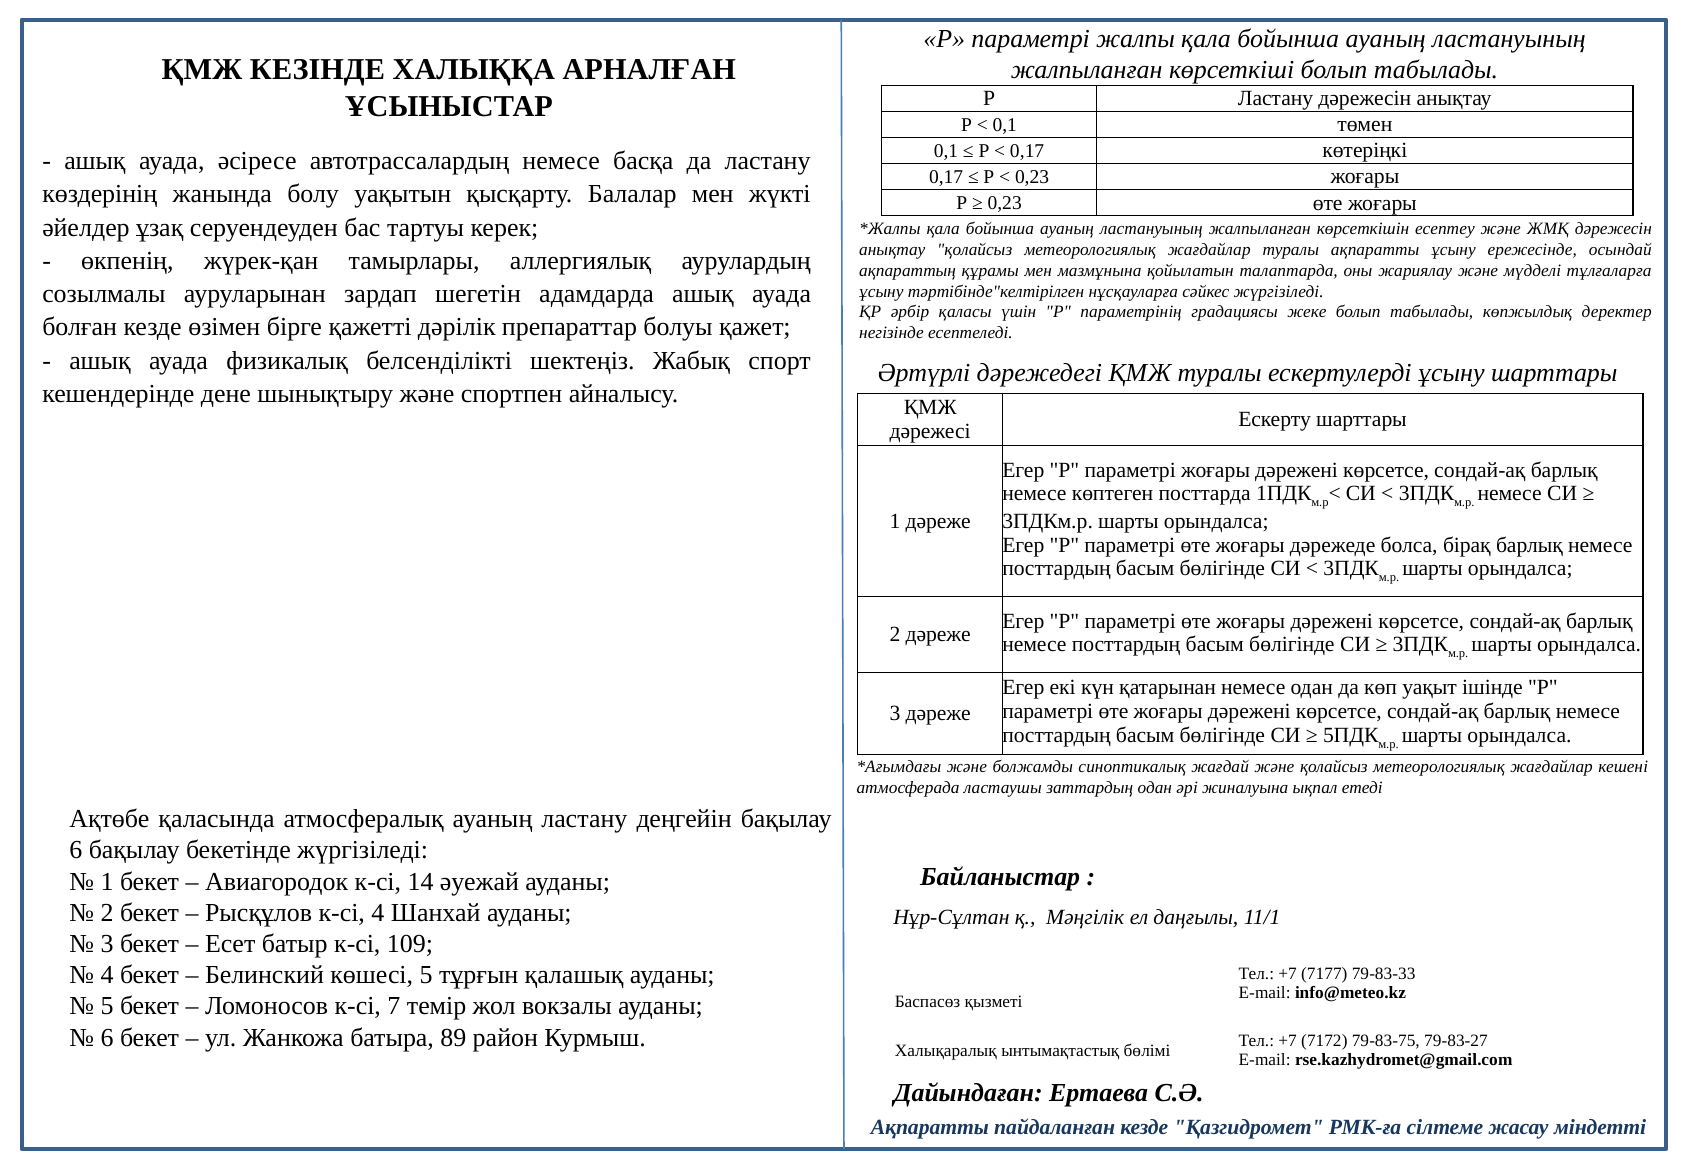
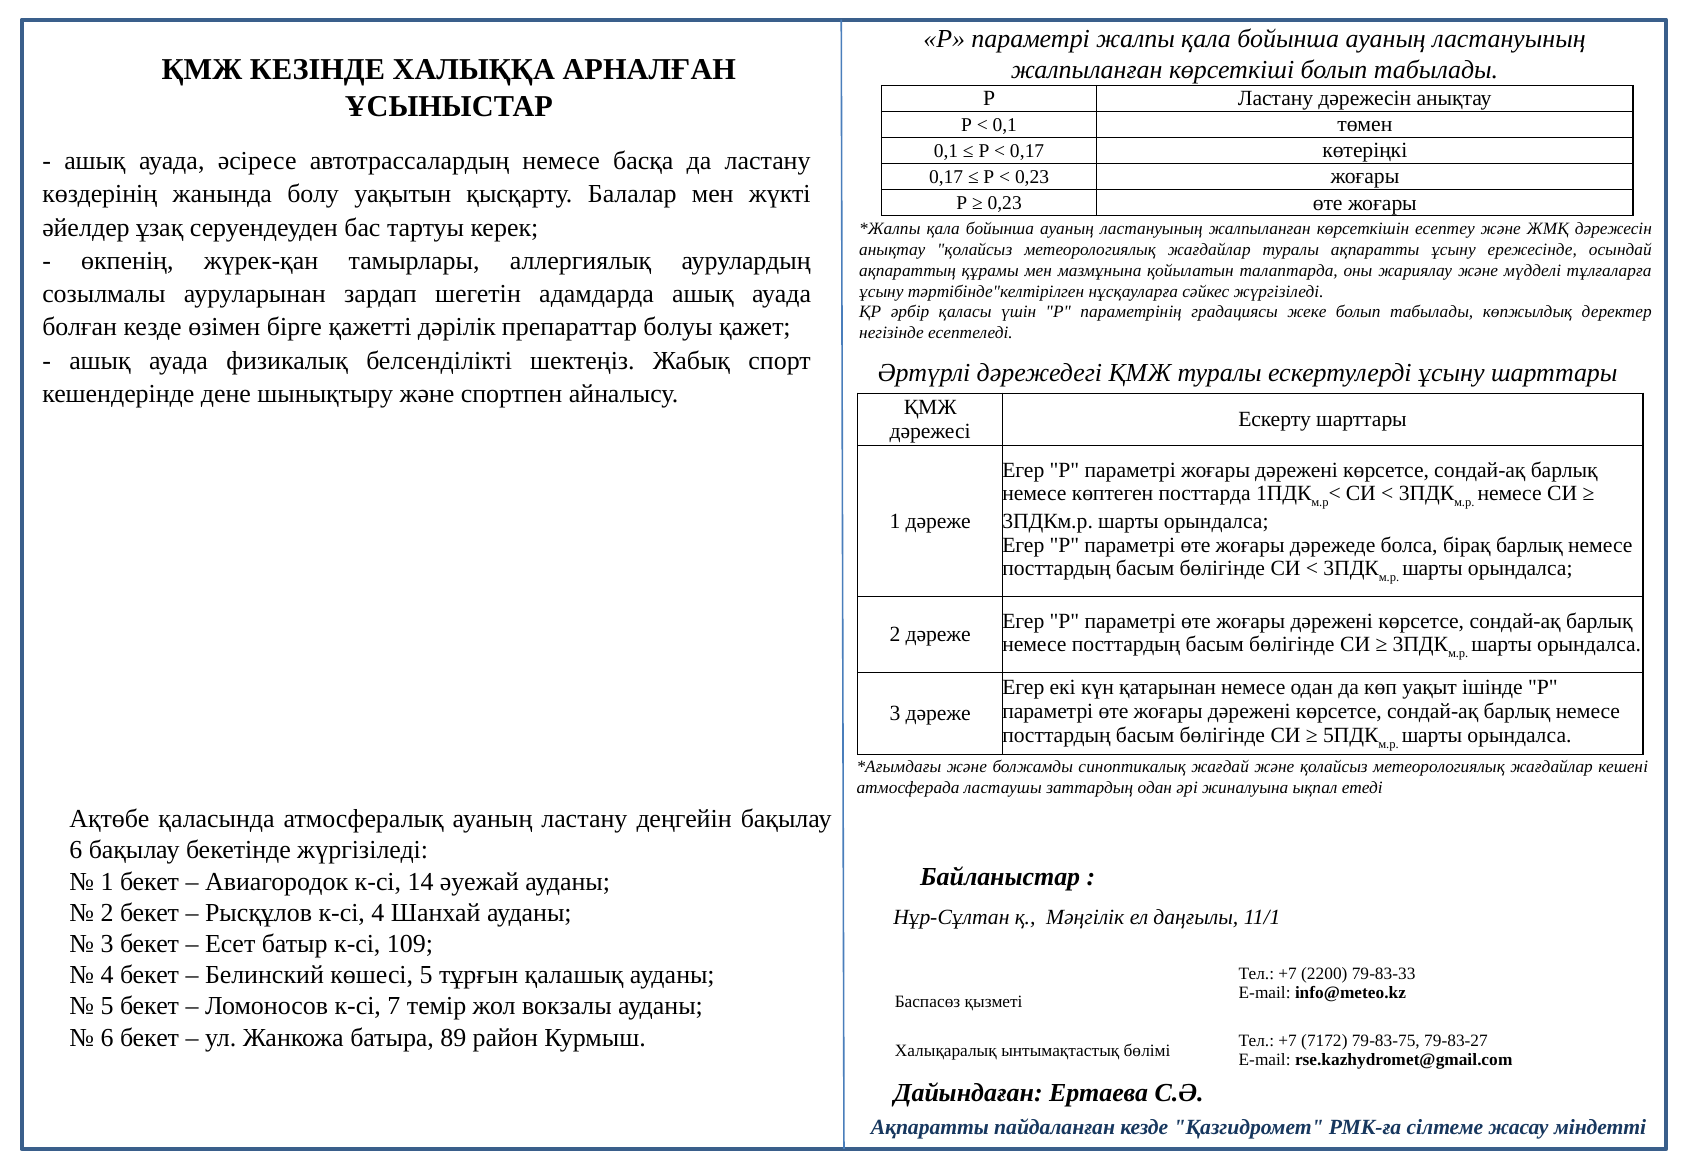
7177: 7177 -> 2200 (1324, 973)
